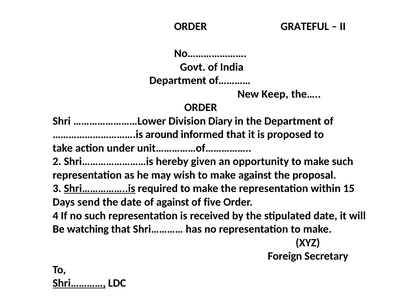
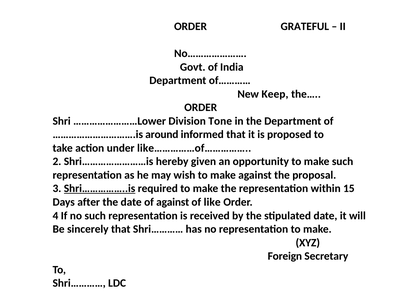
Diary: Diary -> Tone (220, 121)
unit……………of……………: unit……………of…………… -> like……………of…………… (194, 148)
send: send -> after (89, 202)
five: five -> like (212, 202)
watching: watching -> sincerely (88, 229)
Shri………… underline: present -> none (79, 283)
